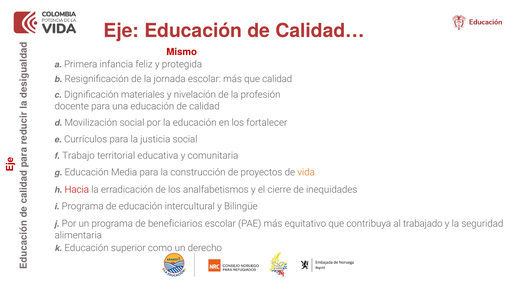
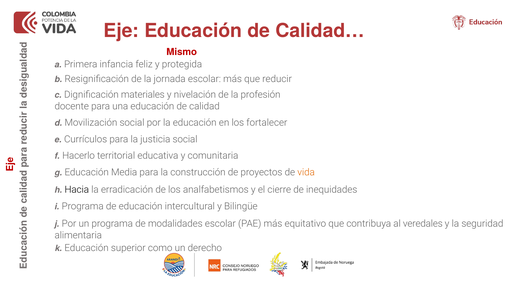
que calidad: calidad -> reducir (277, 79)
Trabajo: Trabajo -> Hacerlo (79, 156)
Hacia colour: red -> black (77, 190)
beneficiarios: beneficiarios -> modalidades (175, 224)
trabajado: trabajado -> veredales (423, 224)
